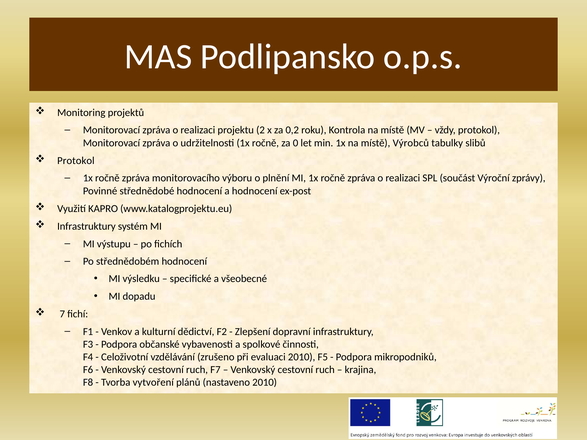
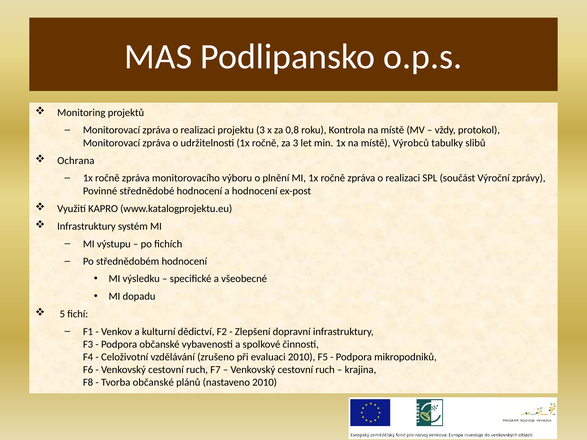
projektu 2: 2 -> 3 (261, 130)
0,2: 0,2 -> 0,8 (292, 130)
za 0: 0 -> 3 (296, 143)
Protokol: Protokol -> Ochrana (76, 161)
7: 7 -> 5 (62, 314)
Tvorba vytvoření: vytvoření -> občanské (153, 383)
